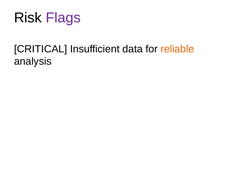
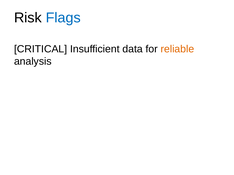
Flags colour: purple -> blue (63, 18)
